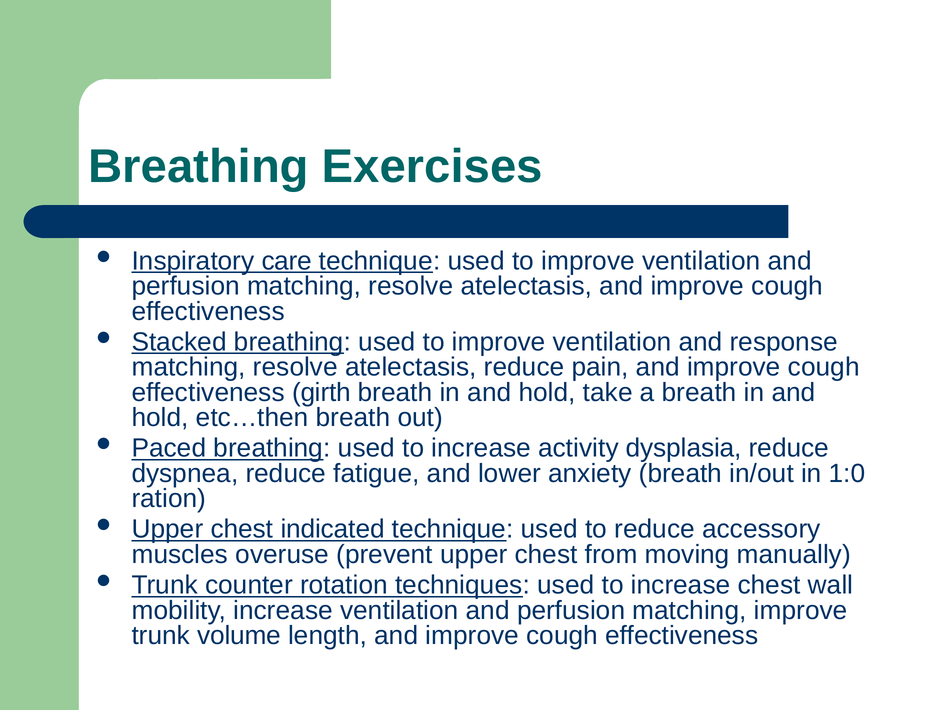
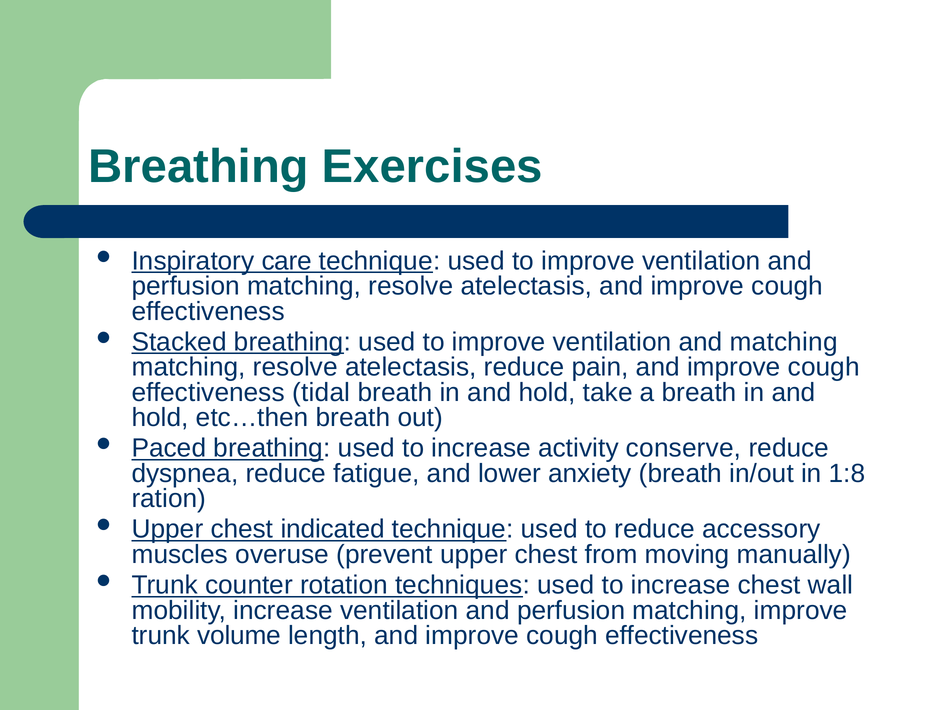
and response: response -> matching (784, 342)
girth: girth -> tidal (321, 392)
dysplasia: dysplasia -> conserve (684, 448)
1:0: 1:0 -> 1:8 (847, 473)
